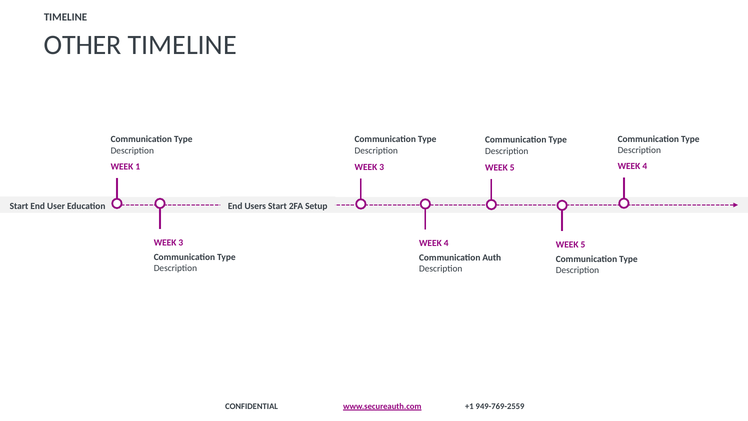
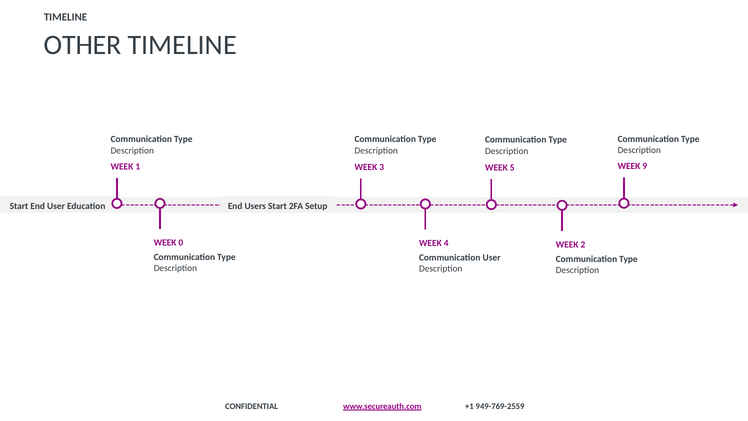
4: 4 -> 9 (645, 166)
3: 3 -> 0 (181, 243)
5: 5 -> 2 (583, 245)
Communication Auth: Auth -> User (492, 258)
